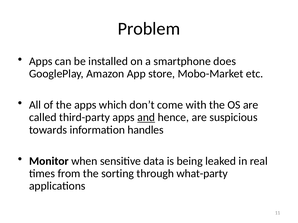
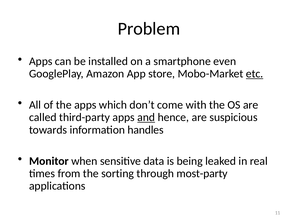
does: does -> even (225, 61)
etc underline: none -> present (255, 74)
what-party: what-party -> most-party (202, 174)
